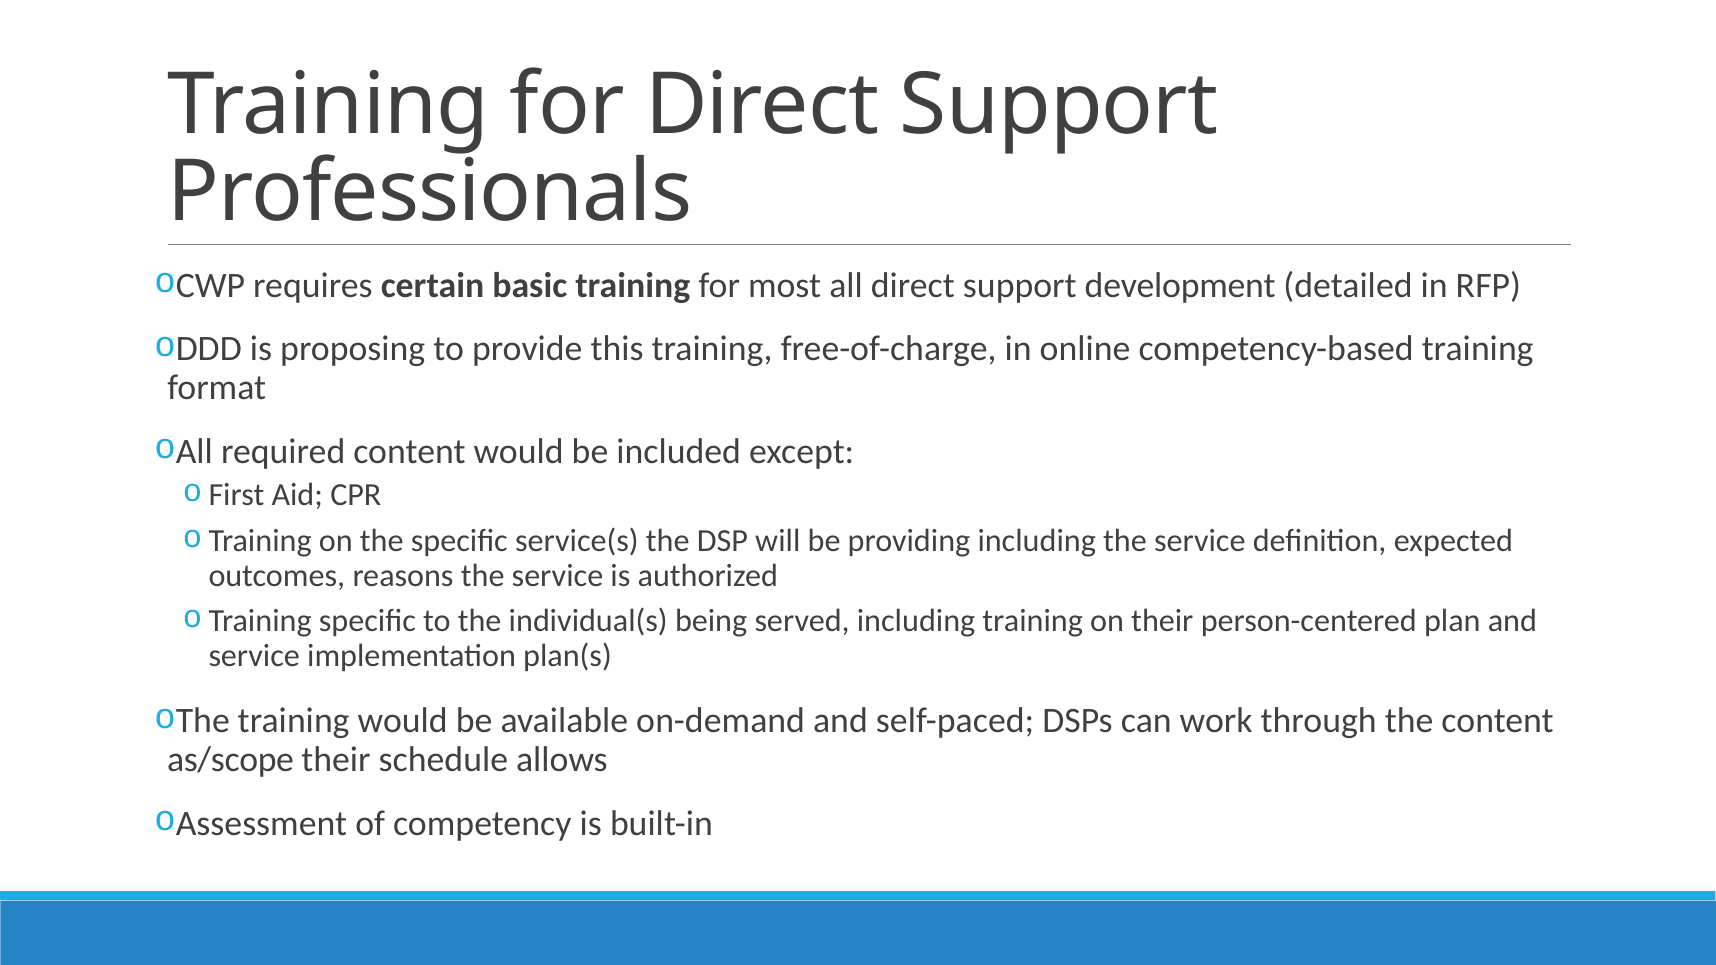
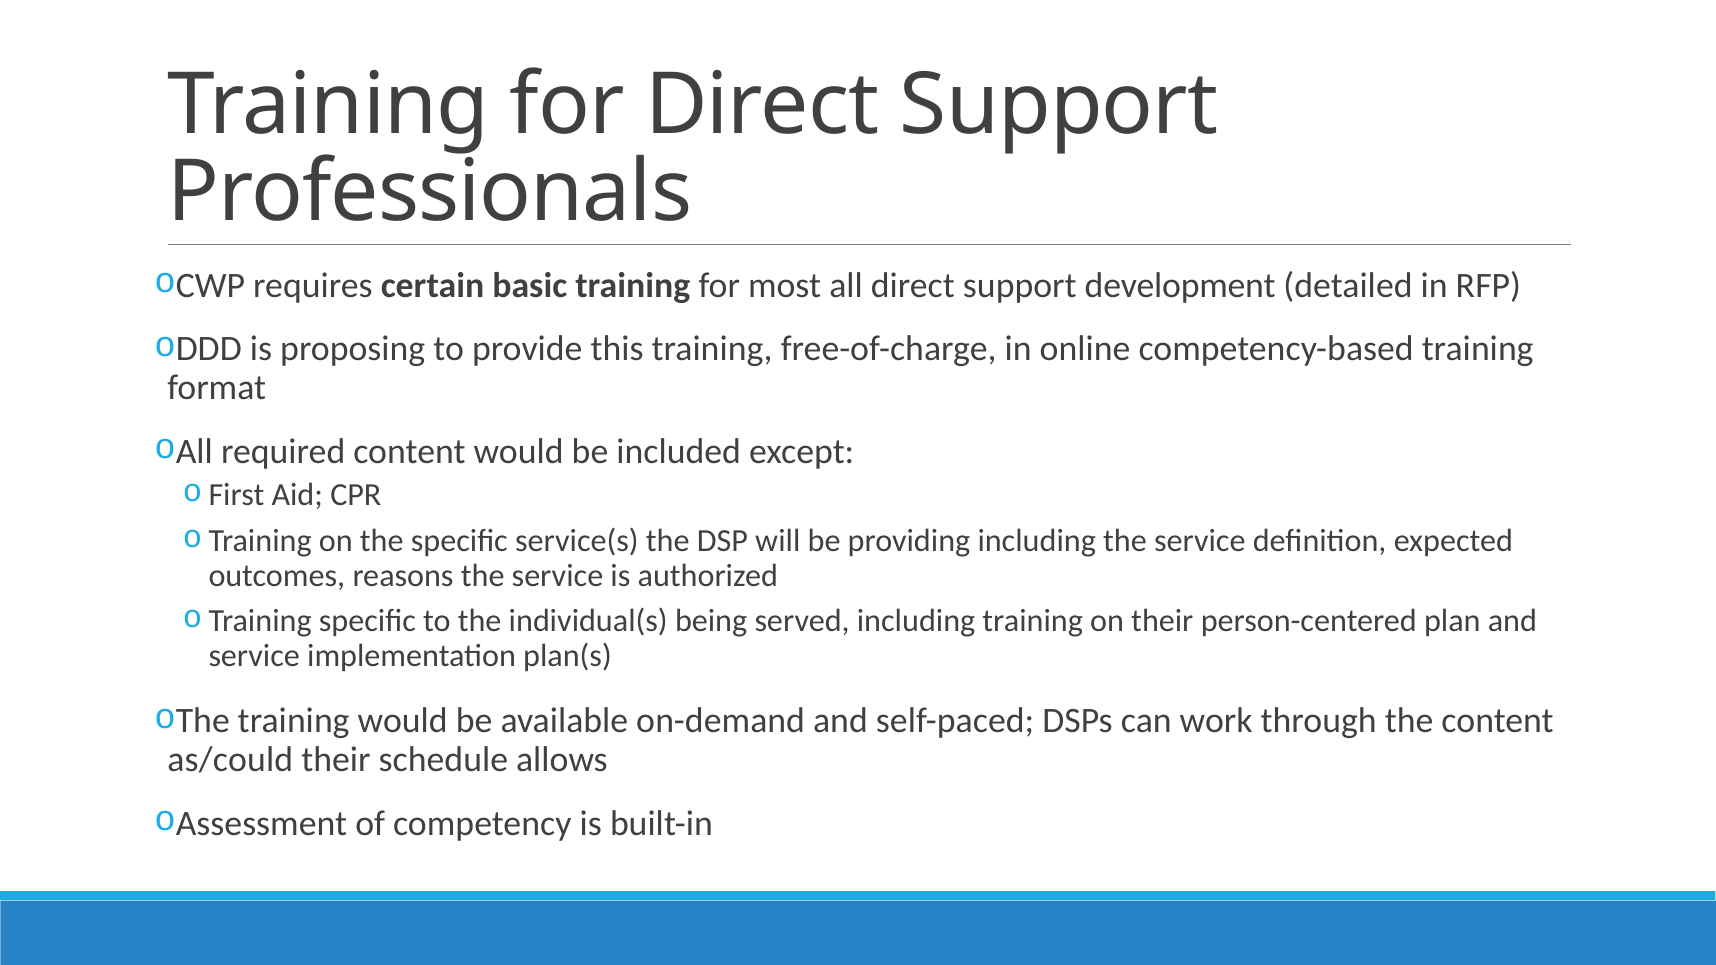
as/scope: as/scope -> as/could (230, 760)
